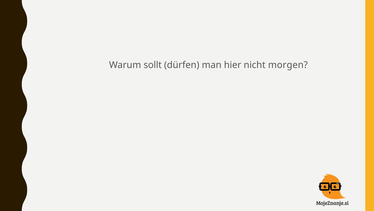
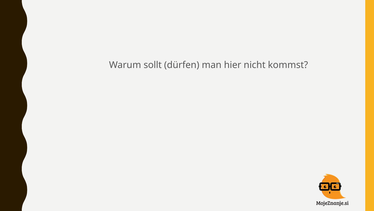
morgen: morgen -> kommst (288, 65)
